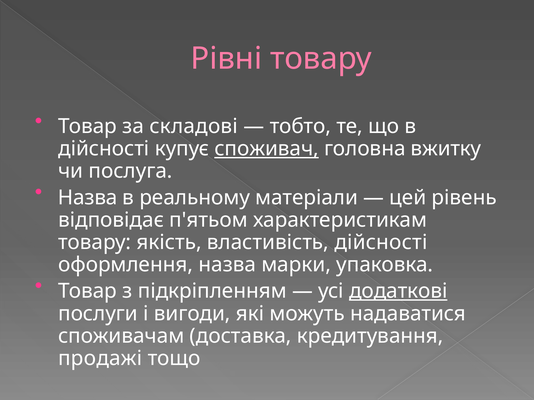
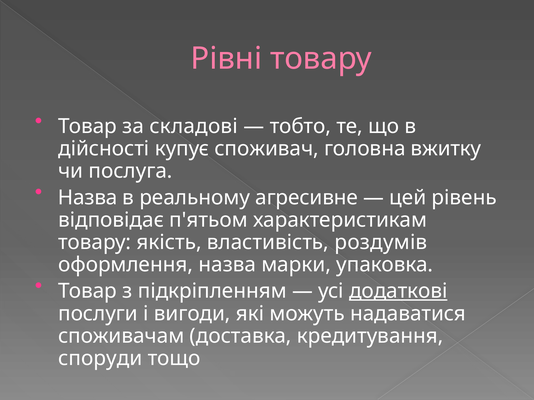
споживач underline: present -> none (267, 149)
матеріали: матеріали -> агресивне (307, 198)
властивість дійсності: дійсності -> роздумів (381, 243)
продажі: продажі -> споруди (100, 359)
